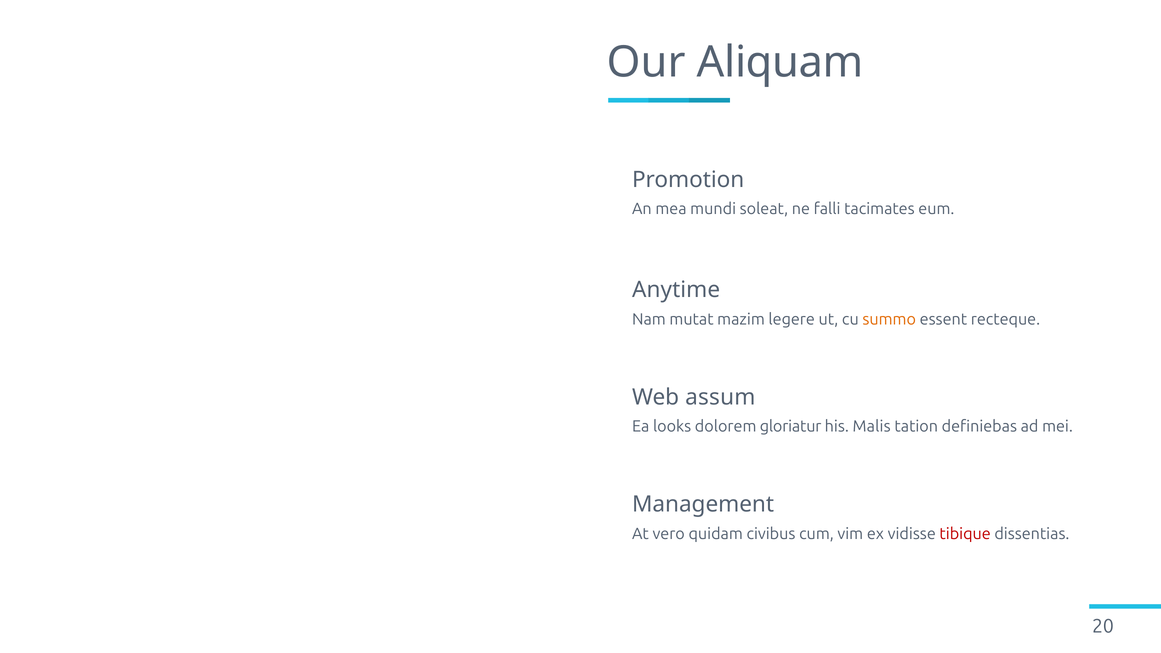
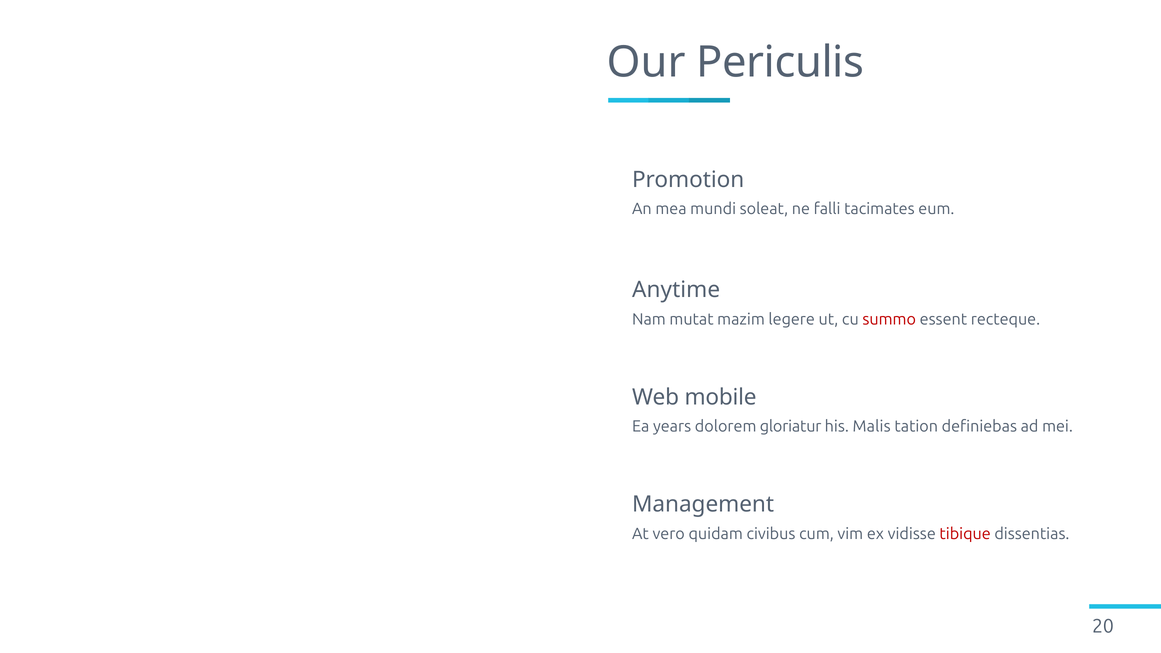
Aliquam: Aliquam -> Periculis (780, 62)
summo colour: orange -> red (889, 319)
assum: assum -> mobile (721, 397)
looks: looks -> years (672, 427)
